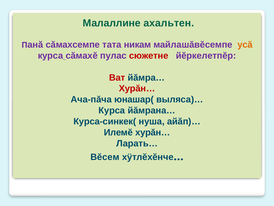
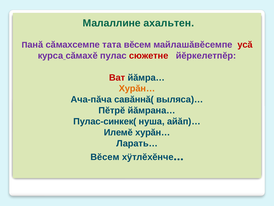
тата никам: никам -> вĕсем (138, 45)
усă colour: orange -> red (245, 45)
Хурăн… colour: red -> orange (137, 88)
юнашар(: юнашар( -> савăннă( (134, 99)
Курса: Курса -> Пĕтрĕ (112, 110)
Курса-синкек(: Курса-синкек( -> Пулас-синкек( (105, 121)
